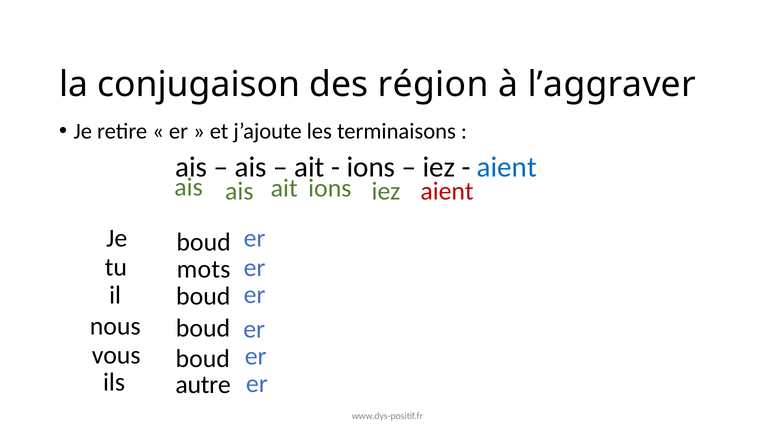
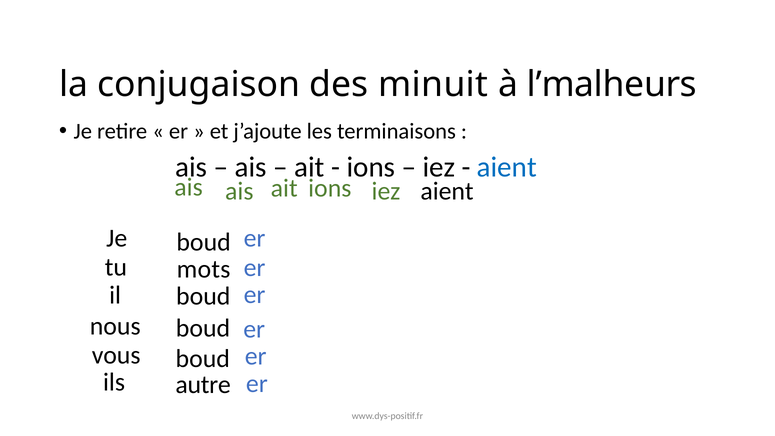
région: région -> minuit (433, 84)
l’aggraver: l’aggraver -> l’malheurs (612, 84)
aient colour: red -> black (447, 191)
